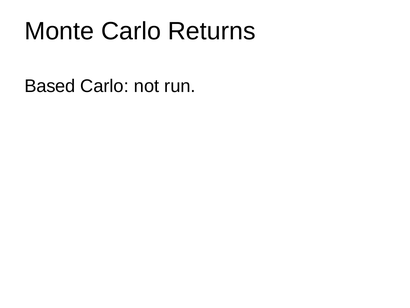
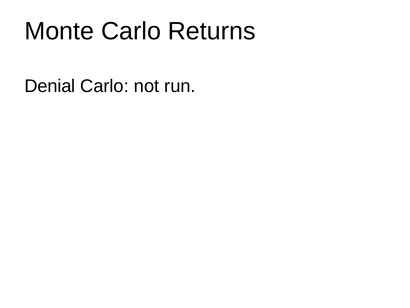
Based: Based -> Denial (50, 86)
